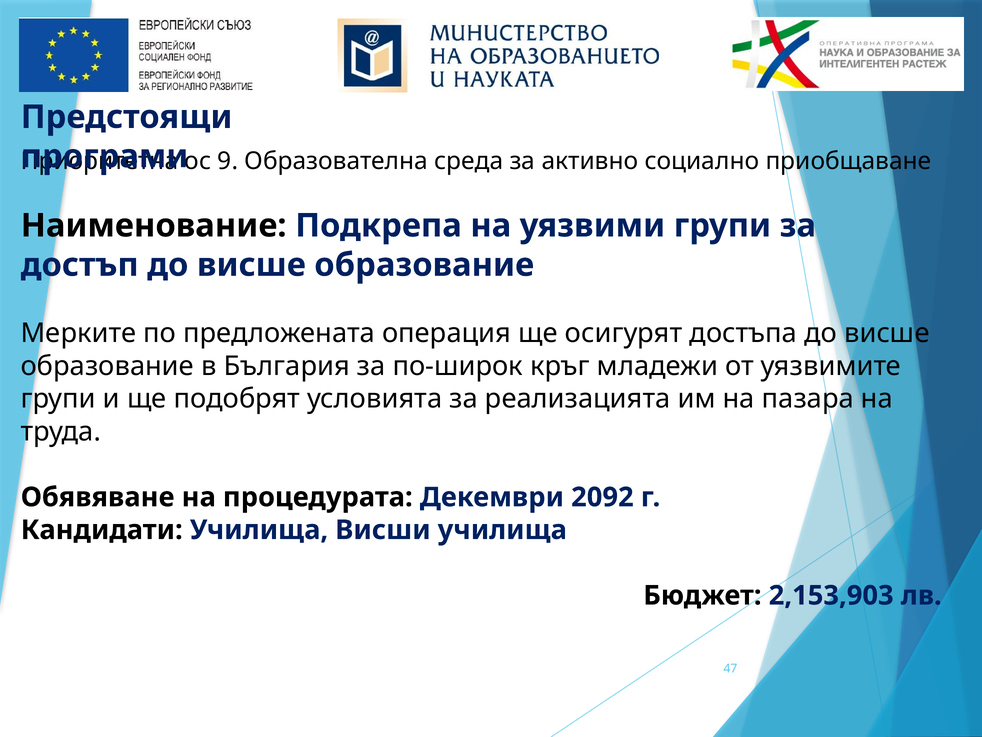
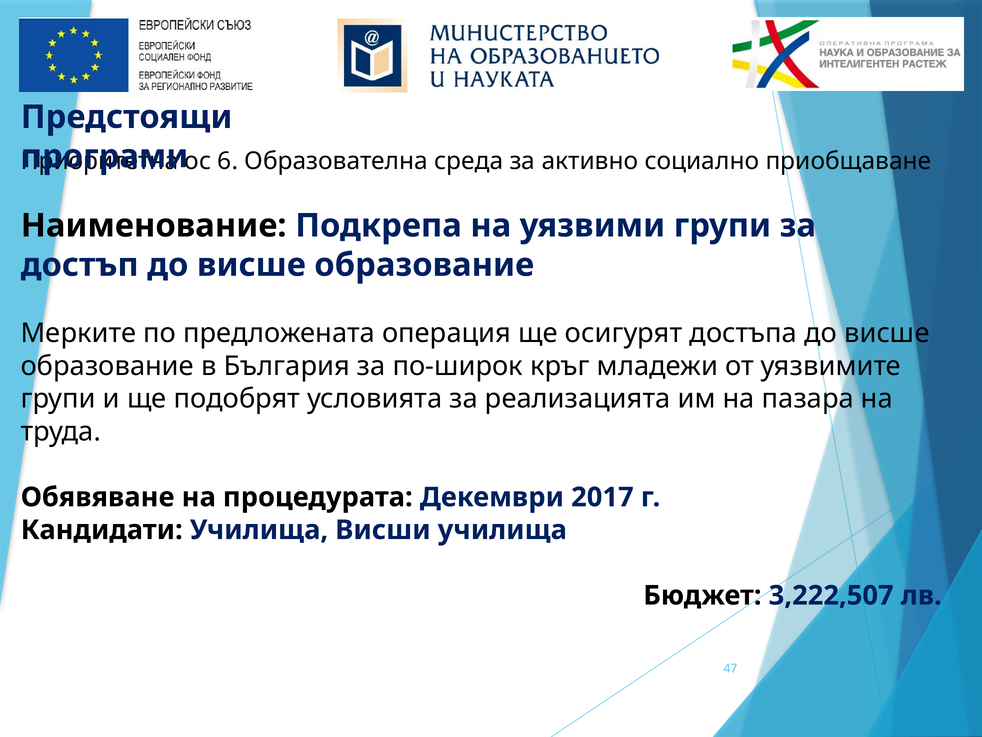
9: 9 -> 6 (228, 161)
2092: 2092 -> 2017 (602, 497)
2,153,903: 2,153,903 -> 3,222,507 (831, 595)
